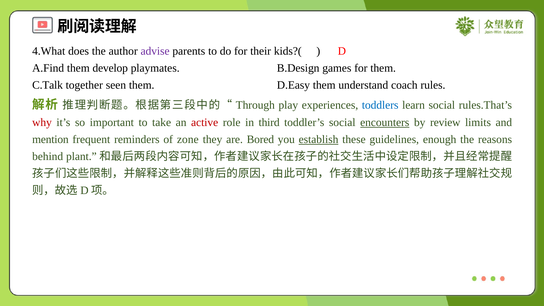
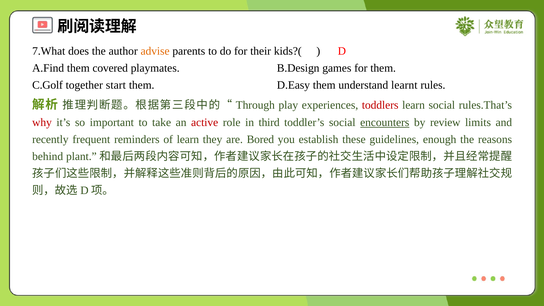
4.What: 4.What -> 7.What (49, 51)
advise colour: purple -> orange (155, 51)
develop: develop -> covered (110, 68)
C.Talk: C.Talk -> C.Golf (48, 85)
seen: seen -> start (116, 85)
coach: coach -> learnt (404, 85)
toddlers colour: blue -> red (380, 105)
mention: mention -> recently (50, 139)
of zone: zone -> learn (188, 139)
establish underline: present -> none (319, 139)
